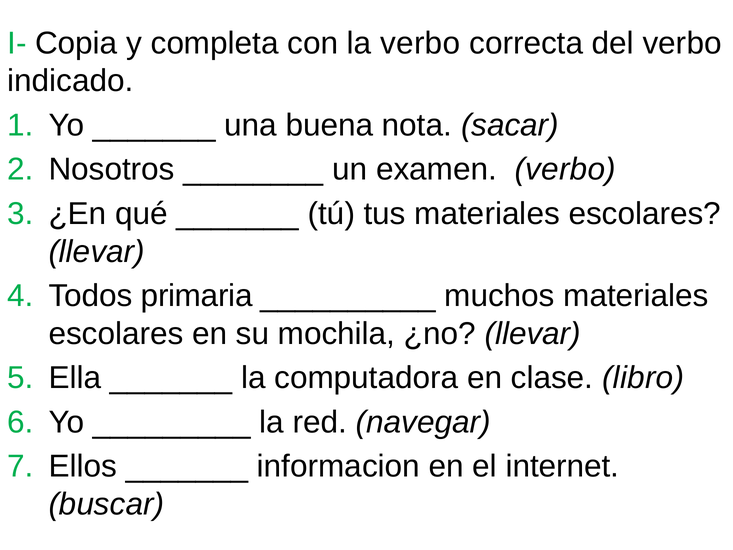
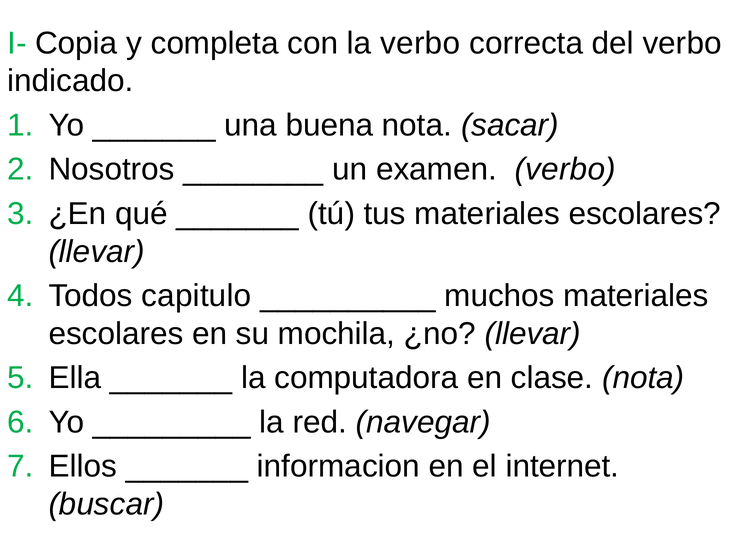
primaria: primaria -> capitulo (196, 296)
clase libro: libro -> nota (643, 378)
